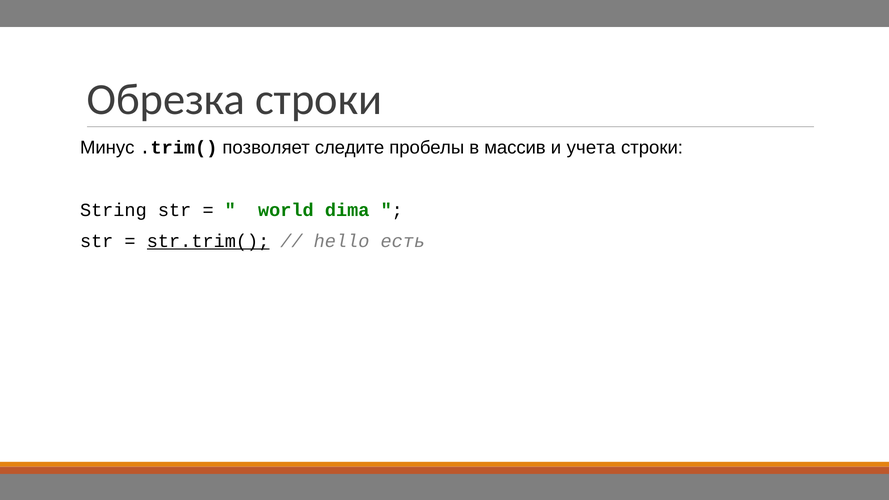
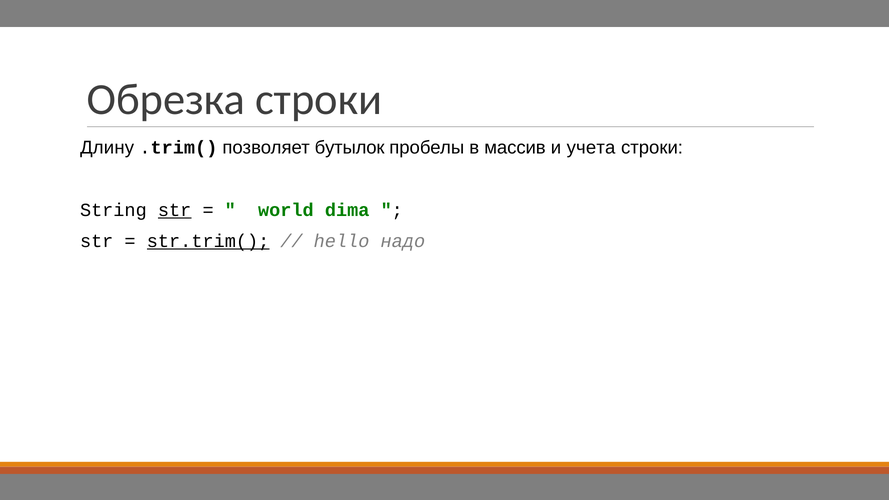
Минус: Минус -> Длину (107, 148)
следите: следите -> бутылок (350, 148)
str underline: none -> present (175, 210)
есть: есть -> надо (403, 241)
